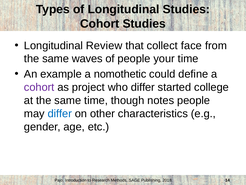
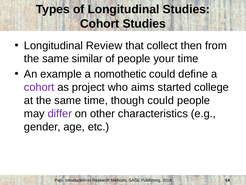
face: face -> then (191, 45)
waves: waves -> similar (87, 59)
who differ: differ -> aims (143, 87)
though notes: notes -> could (161, 100)
differ colour: blue -> purple (60, 113)
